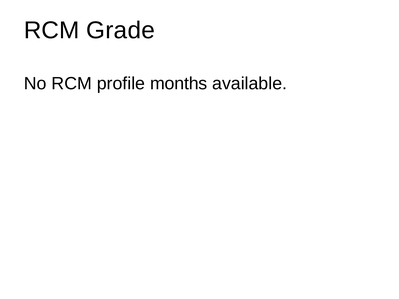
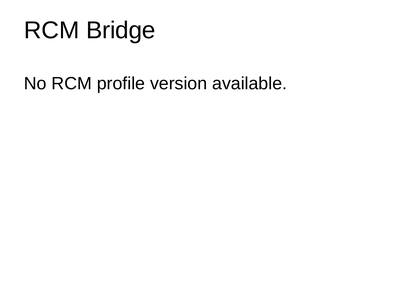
Grade: Grade -> Bridge (121, 30)
months: months -> version (179, 84)
